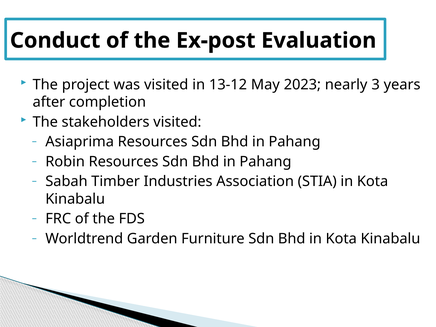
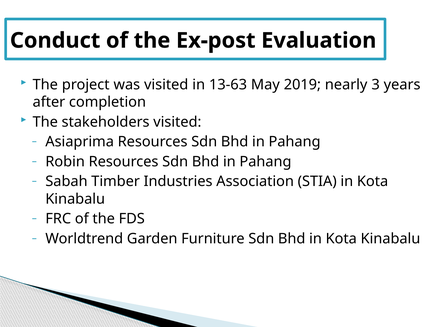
13-12: 13-12 -> 13-63 (228, 85)
2023: 2023 -> 2019 (302, 85)
